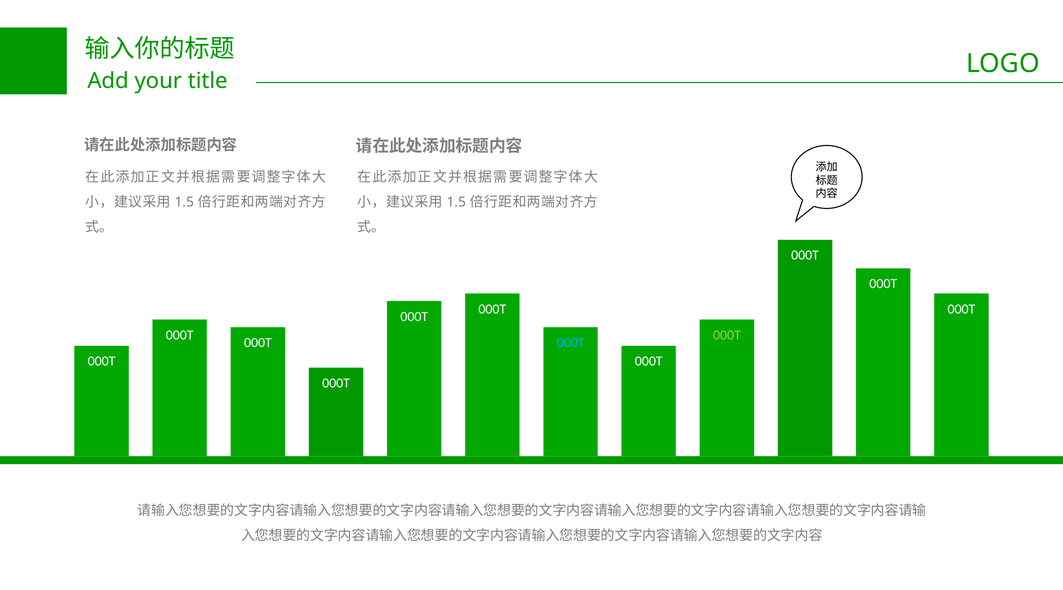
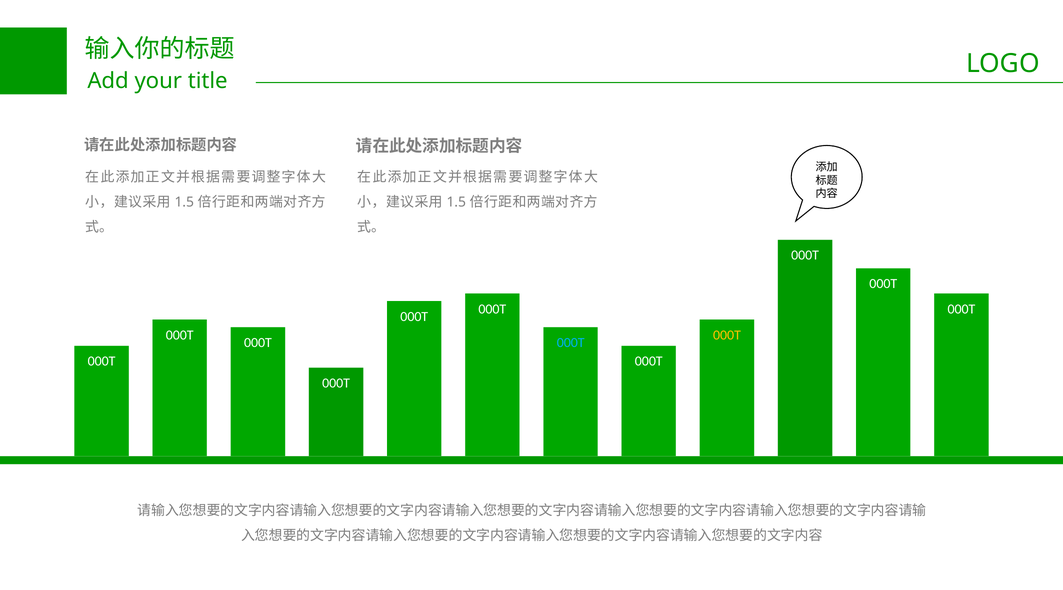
000T colour: light green -> yellow (727, 335)
